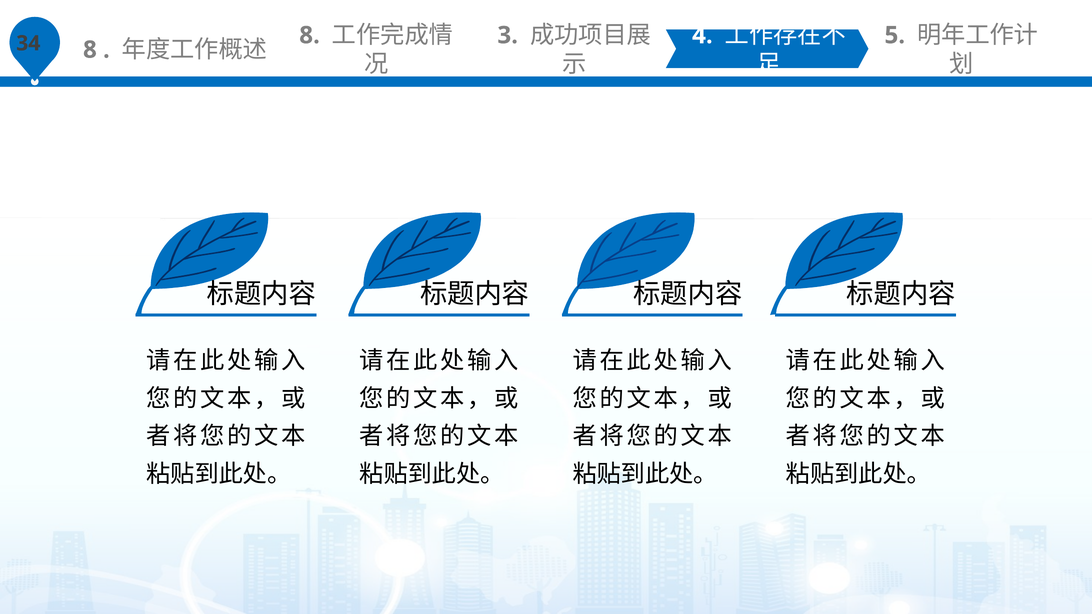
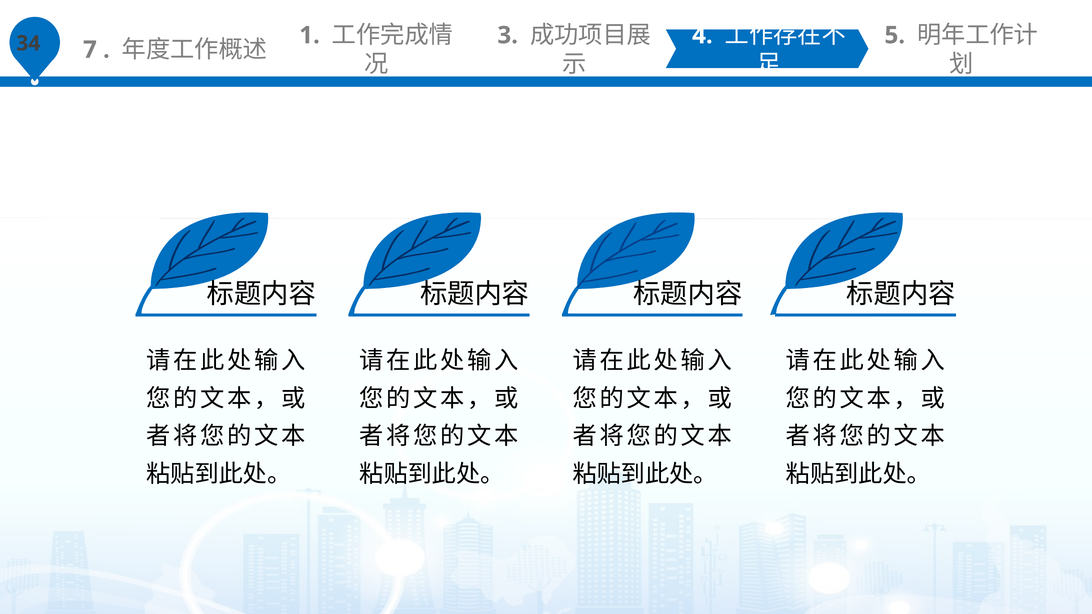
8: 8 -> 7 (90, 50)
8: 8 -> 1 (310, 35)
